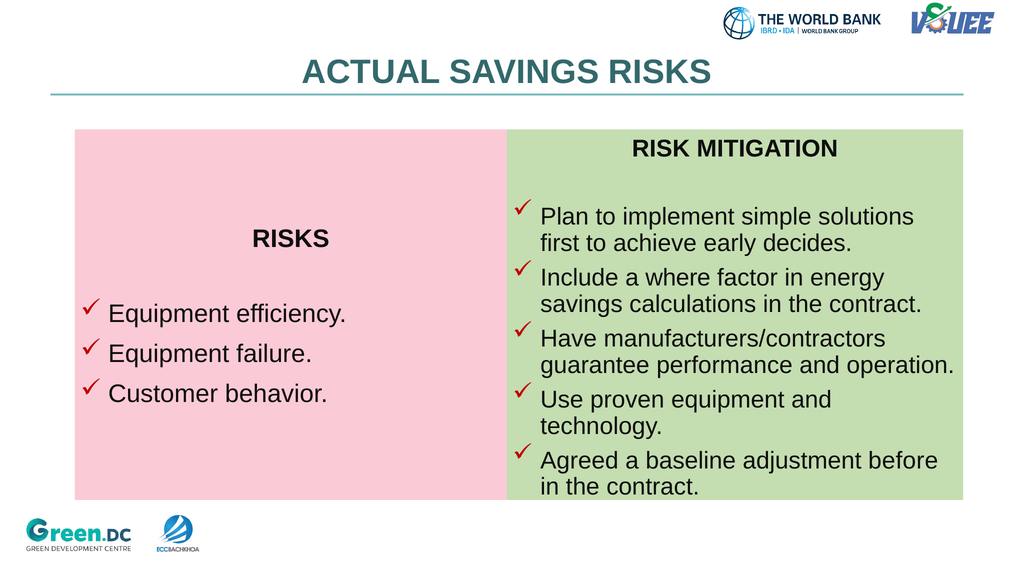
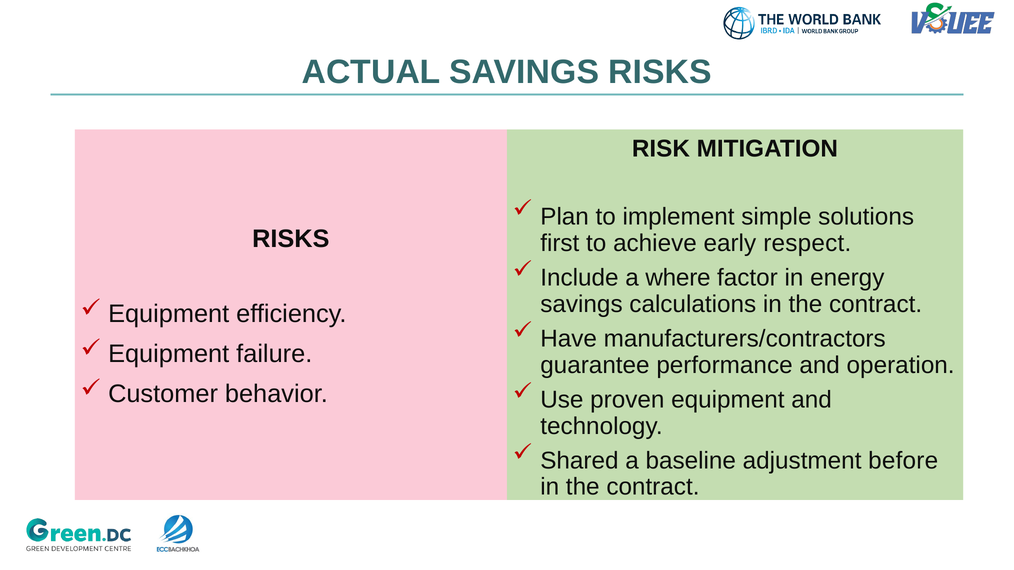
decides: decides -> respect (807, 243)
Agreed: Agreed -> Shared (579, 461)
